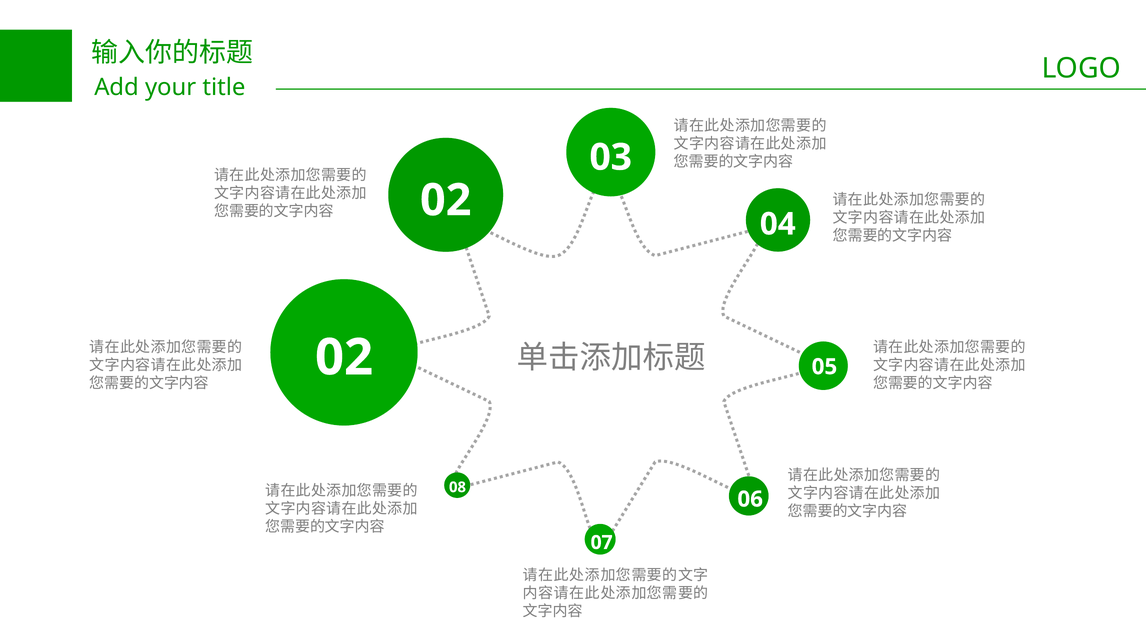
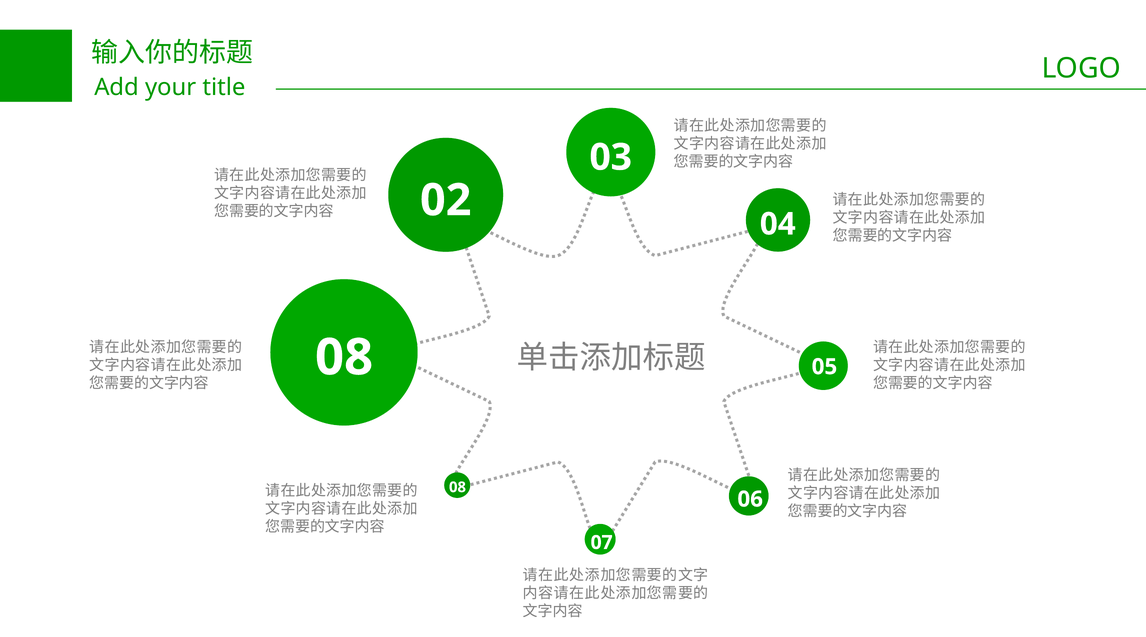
02: 02 -> 08 (344, 357)
